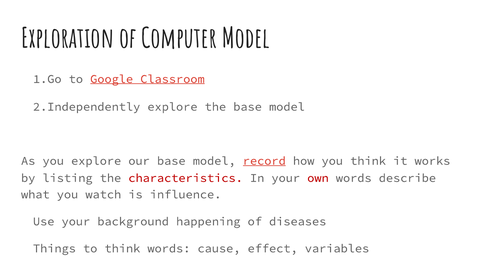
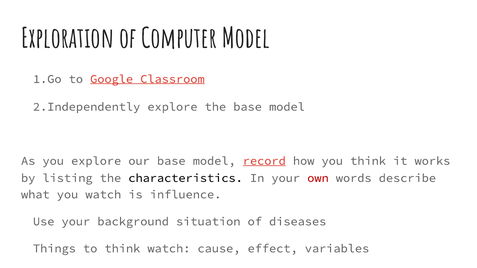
characteristics colour: red -> black (186, 178)
happening: happening -> situation (208, 222)
think words: words -> watch (169, 249)
